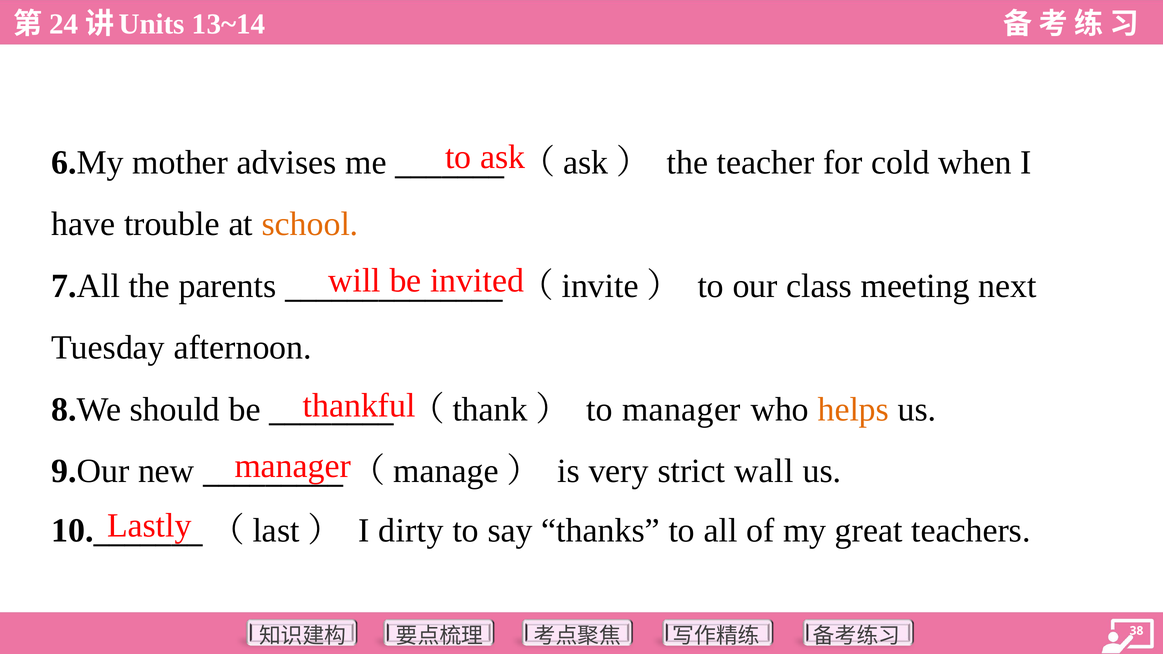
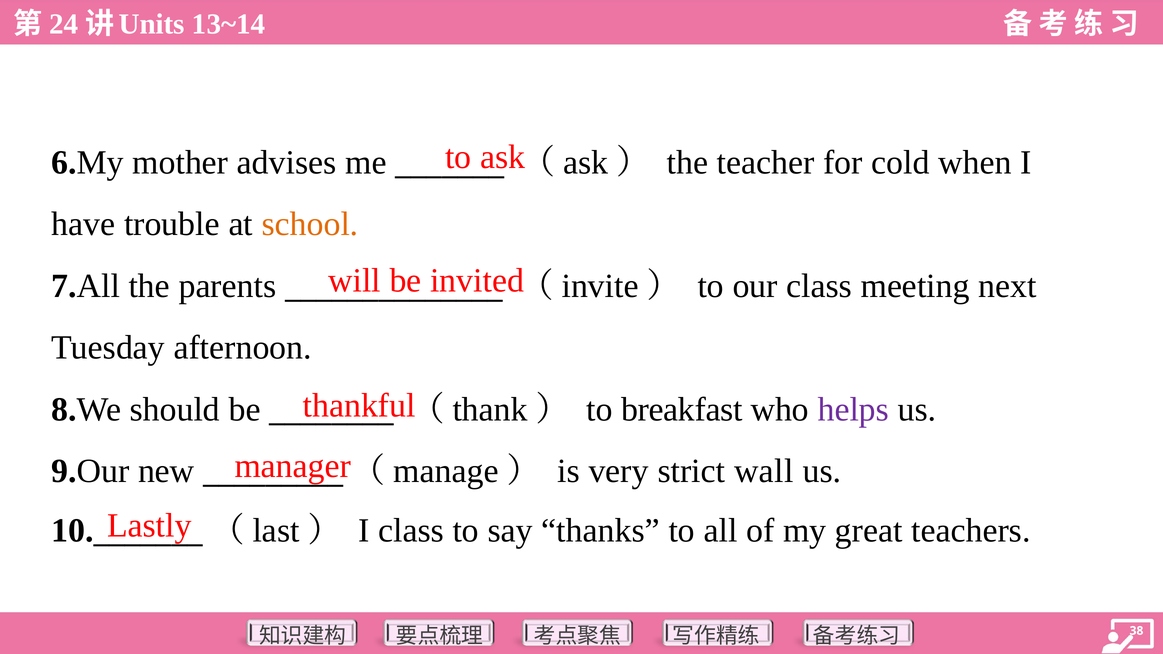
to manager: manager -> breakfast (682, 410)
helps colour: orange -> purple (853, 410)
I dirty: dirty -> class (411, 531)
